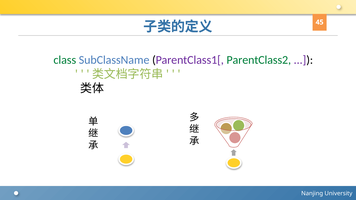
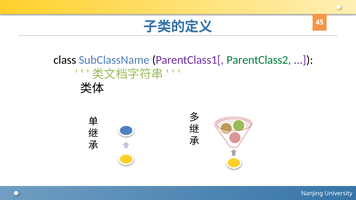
class colour: green -> black (65, 60)
